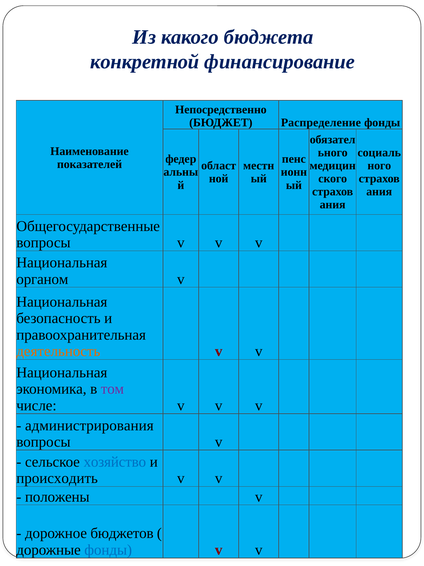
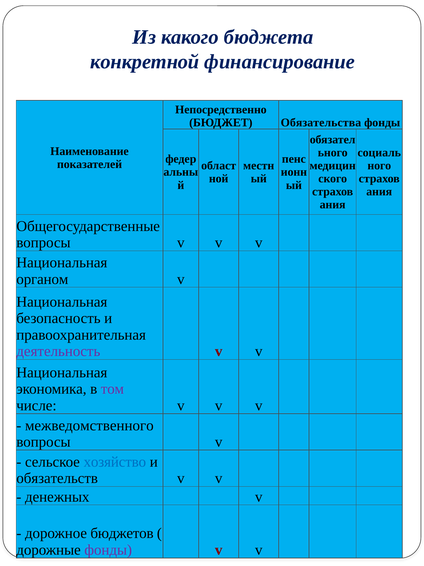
Распределение: Распределение -> Обязательства (321, 122)
деятельность colour: orange -> purple (58, 351)
администрирования: администрирования -> межведомственного (89, 425)
происходить: происходить -> обязательств (57, 478)
положены: положены -> денежных (57, 496)
фонды colour: blue -> purple (108, 549)
